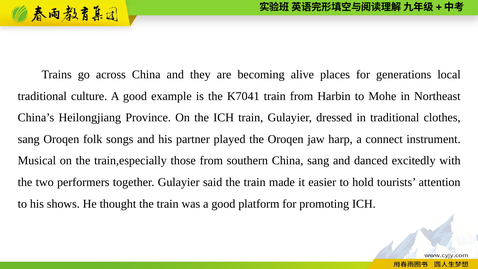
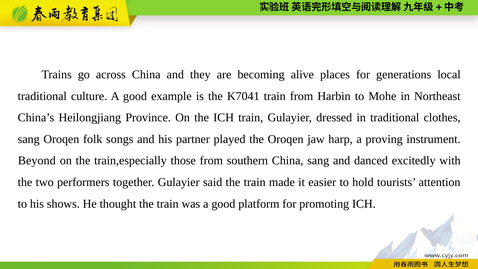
connect: connect -> proving (384, 139)
Musical: Musical -> Beyond (37, 161)
